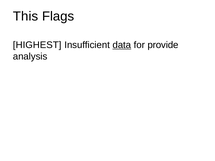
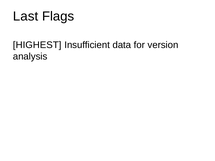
This: This -> Last (26, 16)
data underline: present -> none (122, 45)
provide: provide -> version (163, 45)
